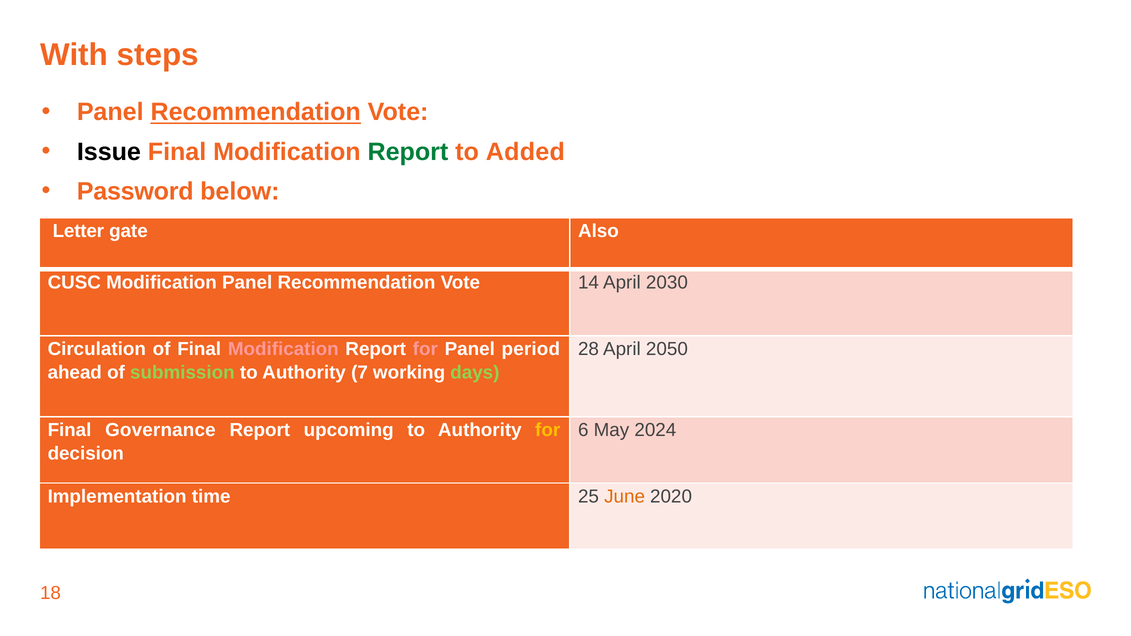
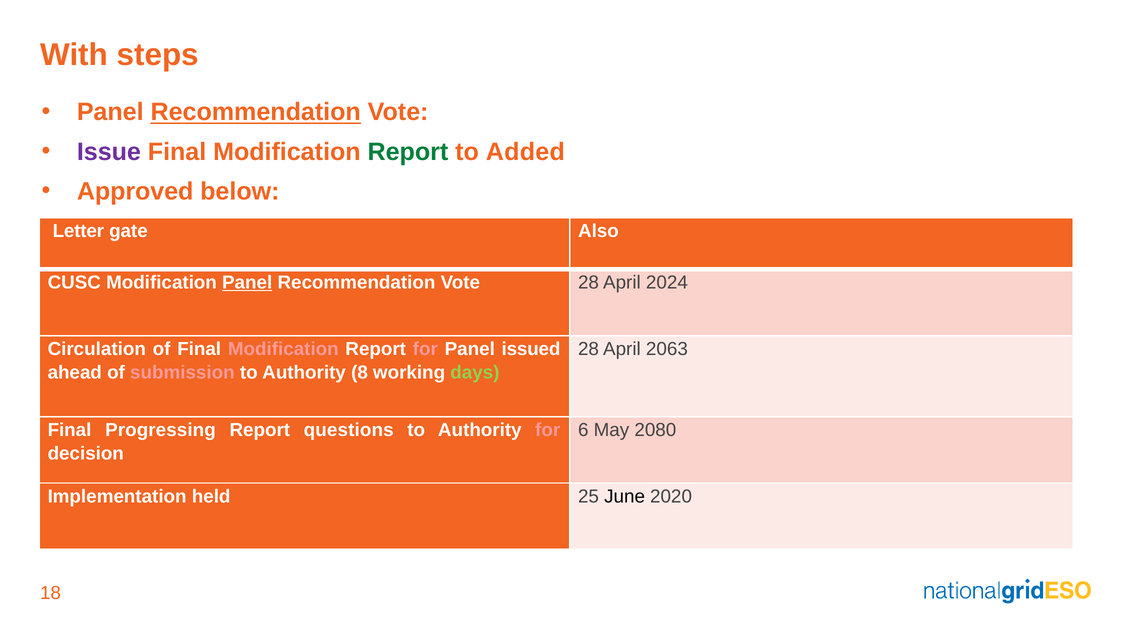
Issue colour: black -> purple (109, 152)
Password: Password -> Approved (135, 191)
Panel underline: none -> present (247, 283)
Vote 14: 14 -> 28 (589, 283)
2030: 2030 -> 2024 (667, 283)
period: period -> issued (531, 349)
2050: 2050 -> 2063 (667, 349)
submission colour: light green -> pink (182, 373)
7: 7 -> 8 (359, 373)
Governance: Governance -> Progressing (160, 430)
upcoming: upcoming -> questions (349, 430)
for colour: yellow -> pink (548, 430)
2024: 2024 -> 2080 (655, 430)
time: time -> held (211, 496)
June colour: orange -> black (625, 496)
